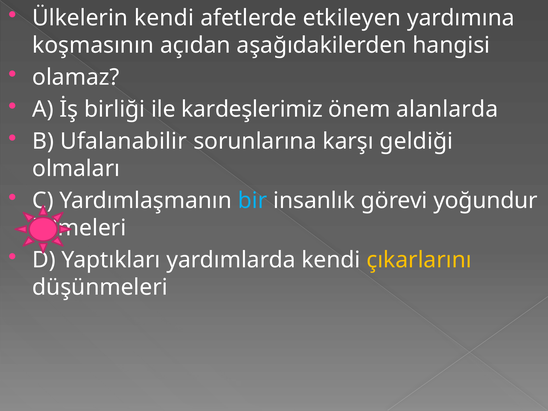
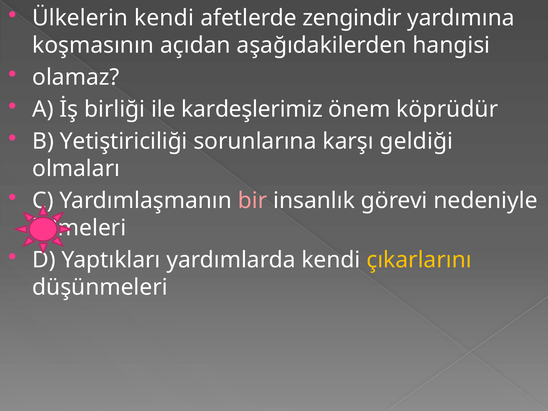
etkileyen: etkileyen -> zengindir (352, 18)
alanlarda: alanlarda -> köprüdür (447, 109)
Ufalanabilir: Ufalanabilir -> Yetiştiriciliği (124, 141)
bir colour: light blue -> pink (253, 201)
yoğundur: yoğundur -> nedeniyle (485, 201)
